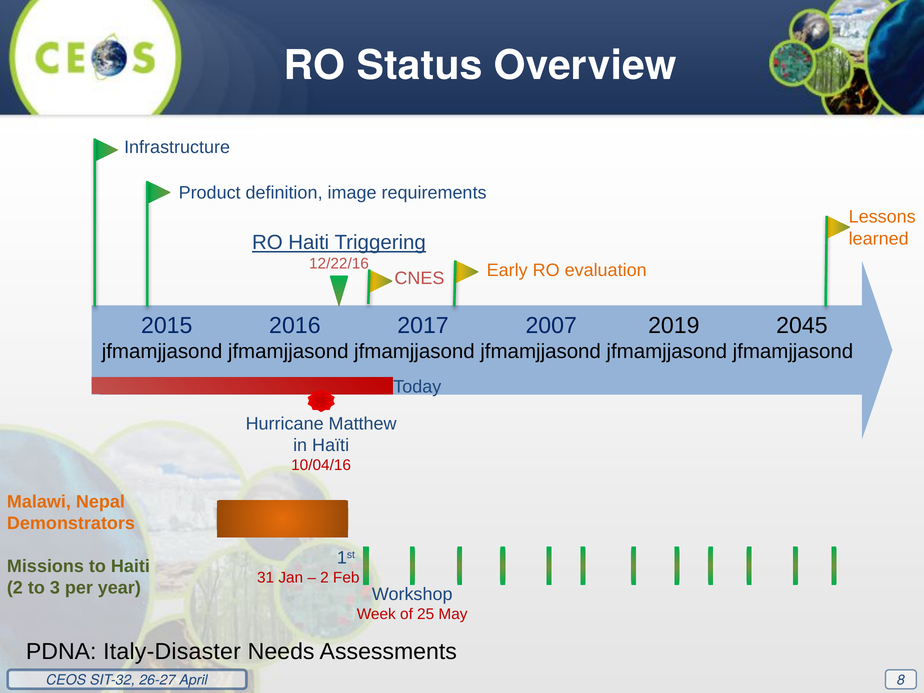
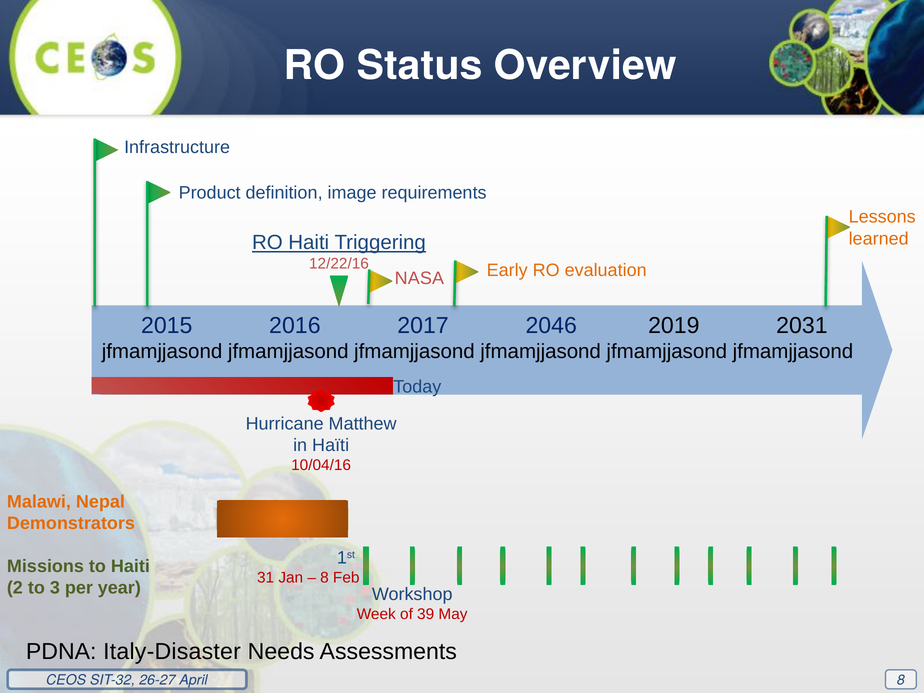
CNES: CNES -> NASA (419, 278)
2007: 2007 -> 2046 (551, 325)
2045: 2045 -> 2031 (802, 325)
2: 2 -> 8 (325, 578)
25: 25 -> 39 (426, 614)
